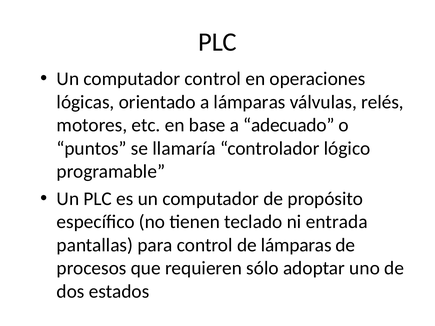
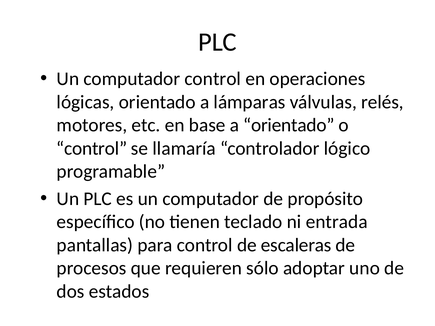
a adecuado: adecuado -> orientado (289, 125)
puntos: puntos -> control (92, 149)
de lámparas: lámparas -> escaleras (296, 245)
